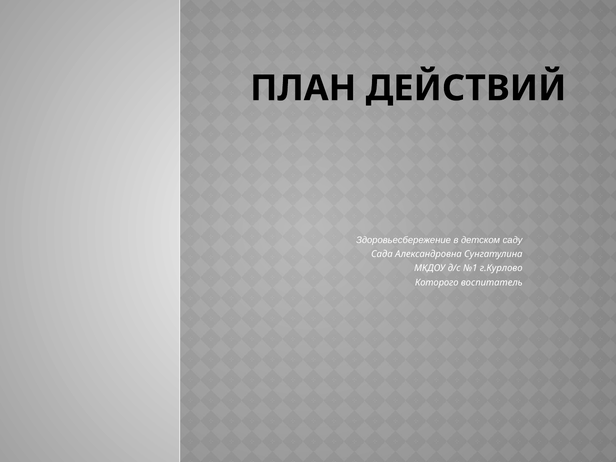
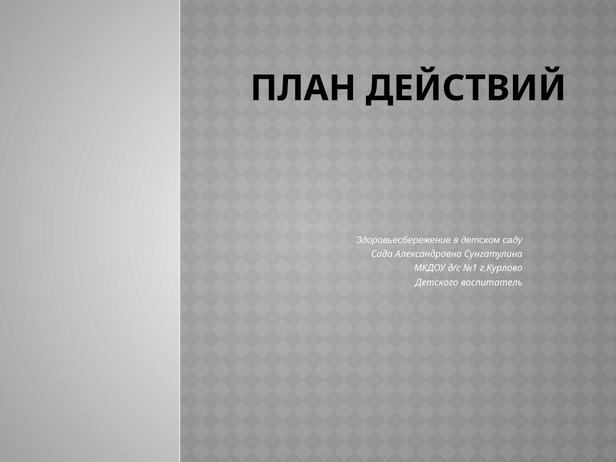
Которого: Которого -> Детского (437, 282)
